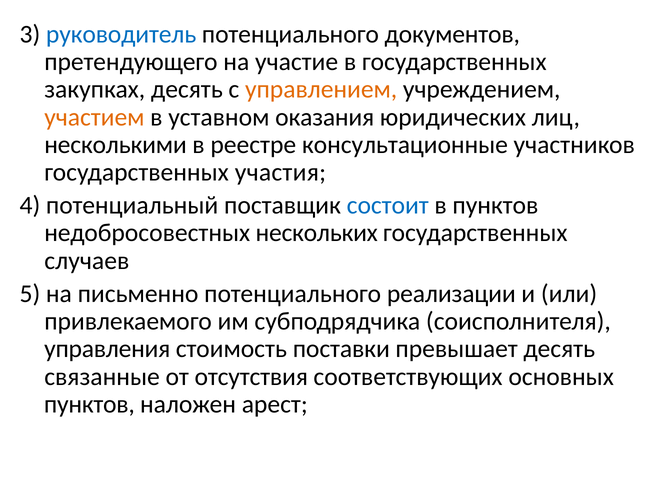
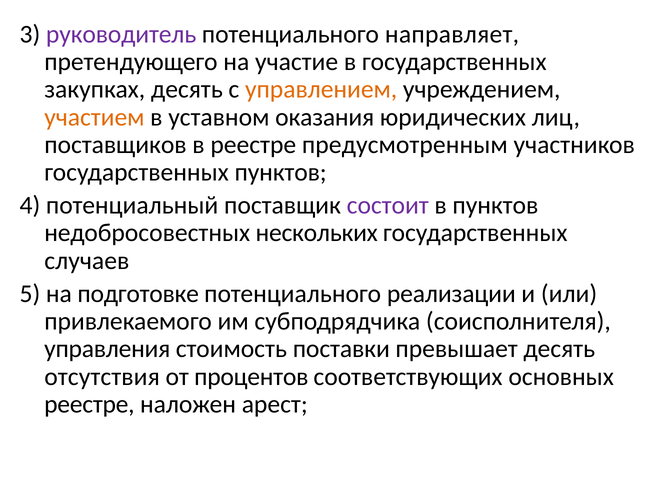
руководитель colour: blue -> purple (121, 34)
документов: документов -> направляет (452, 34)
несколькими: несколькими -> поставщиков (115, 145)
консультационные: консультационные -> предусмотренным (405, 145)
государственных участия: участия -> пунктов (281, 172)
состоит colour: blue -> purple (388, 205)
письменно: письменно -> подготовке (138, 294)
связанные: связанные -> отсутствия (102, 377)
отсутствия: отсутствия -> процентов (251, 377)
пунктов: пунктов -> реестре (89, 404)
